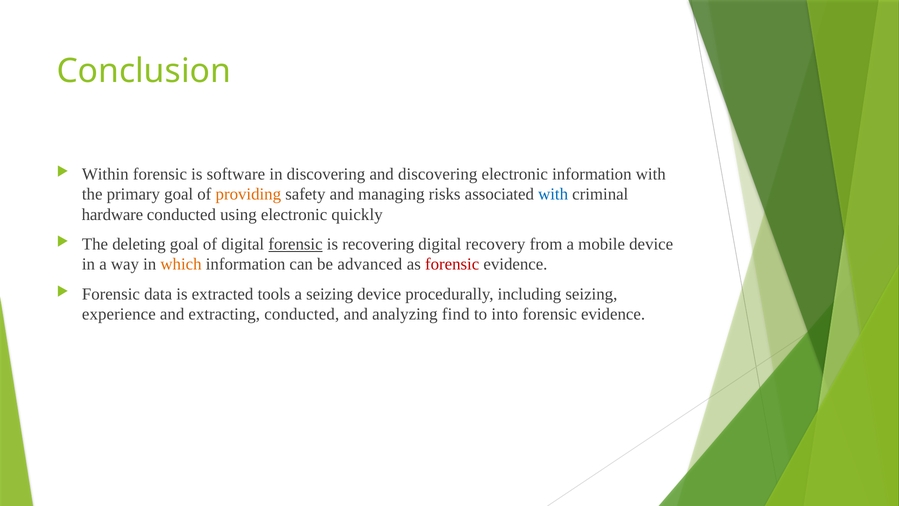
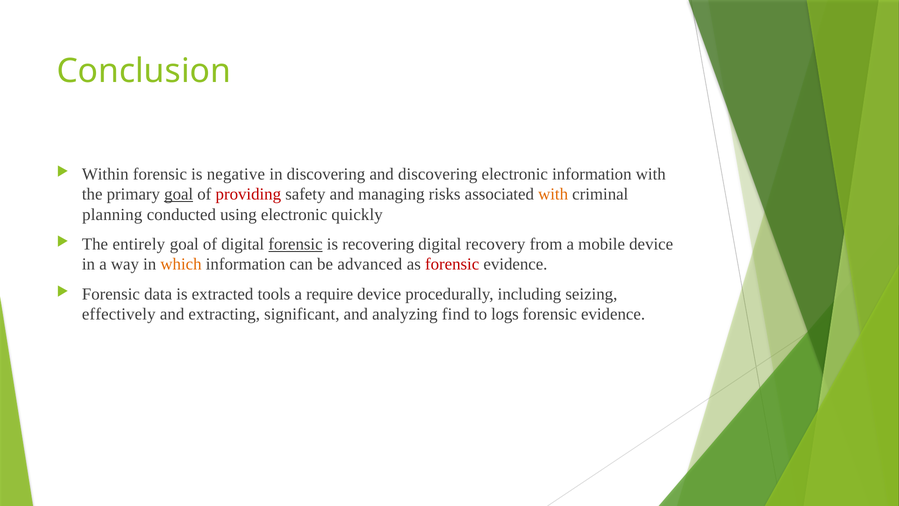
software: software -> negative (236, 174)
goal underline: none -> present (179, 194)
providing colour: orange -> red (248, 194)
with colour: blue -> orange (553, 194)
hardware: hardware -> planning (112, 214)
deleting: deleting -> entirely (139, 244)
a seizing: seizing -> require (330, 294)
experience: experience -> effectively (119, 314)
extracting conducted: conducted -> significant (302, 314)
into: into -> logs (505, 314)
